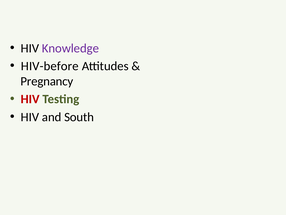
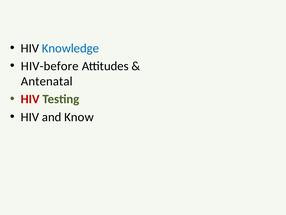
Knowledge colour: purple -> blue (70, 48)
Pregnancy: Pregnancy -> Antenatal (47, 81)
South: South -> Know (79, 117)
